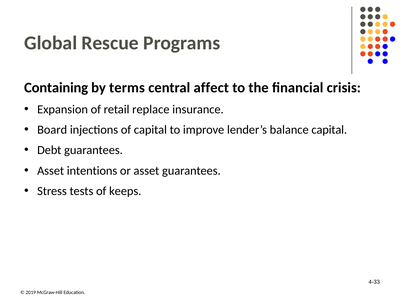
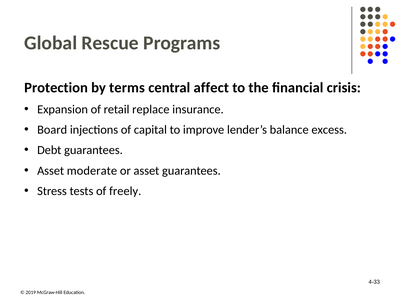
Containing: Containing -> Protection (56, 88)
balance capital: capital -> excess (329, 130)
intentions: intentions -> moderate (92, 171)
keeps: keeps -> freely (125, 191)
